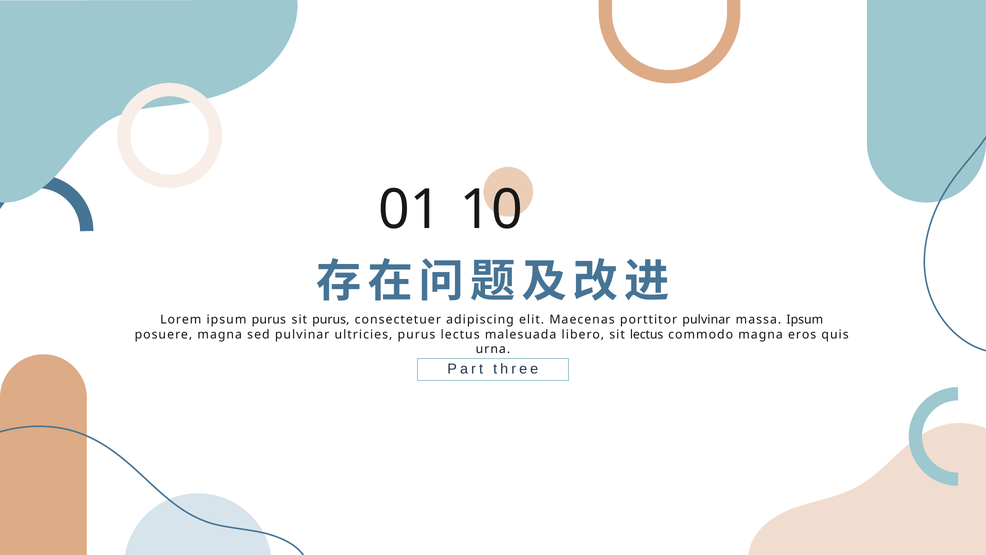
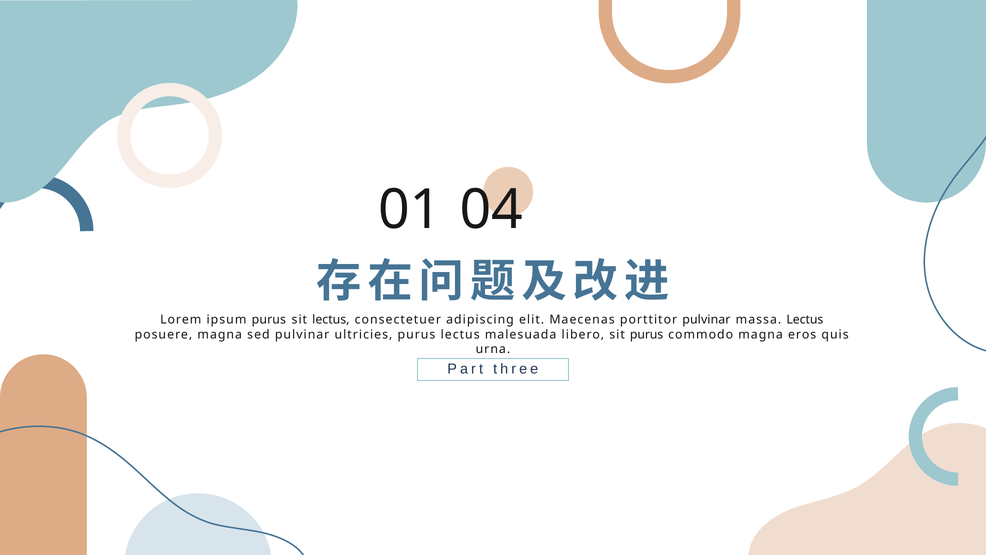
10: 10 -> 04 (491, 210)
sit purus: purus -> lectus (331, 320)
massa Ipsum: Ipsum -> Lectus (805, 320)
sit lectus: lectus -> purus (647, 334)
